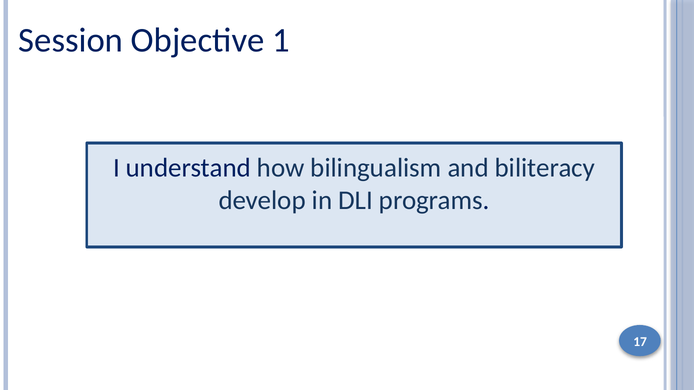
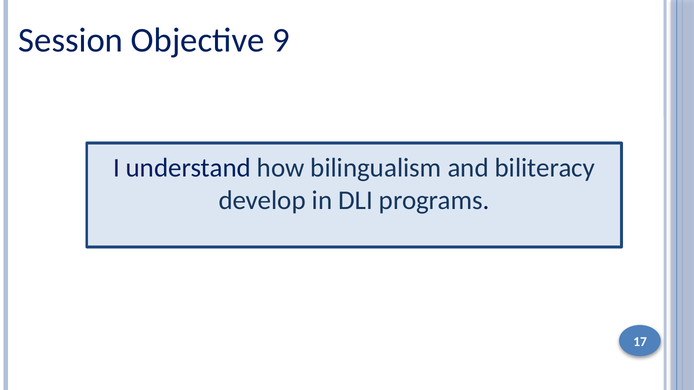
1: 1 -> 9 (281, 40)
